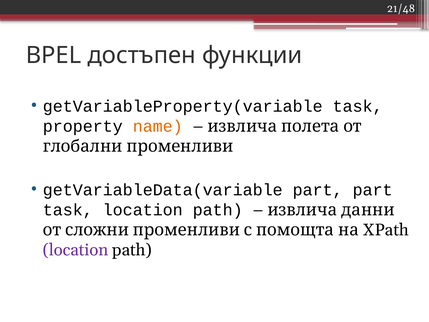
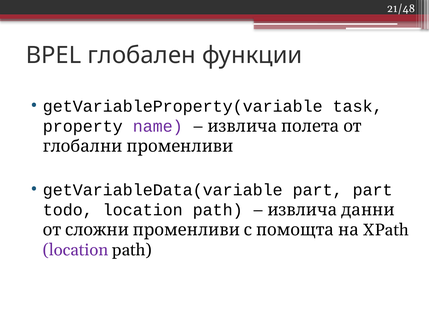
достъпен: достъпен -> глобален (142, 55)
name colour: orange -> purple (158, 126)
task: task -> todo (68, 210)
